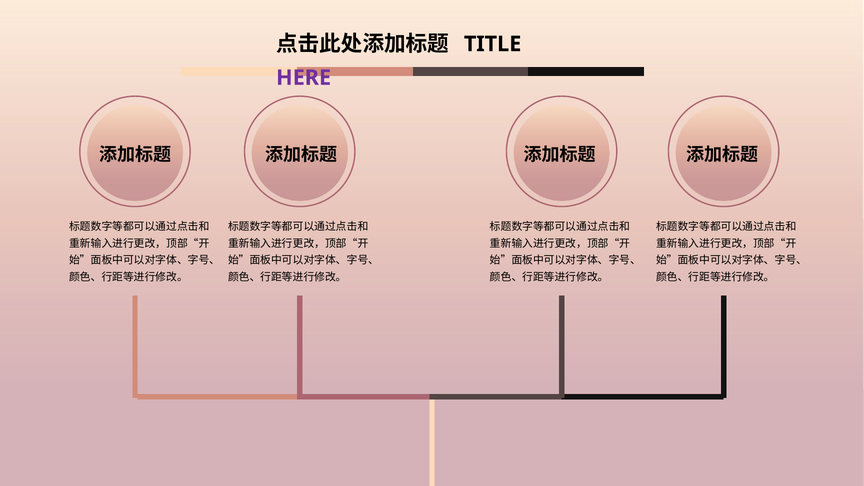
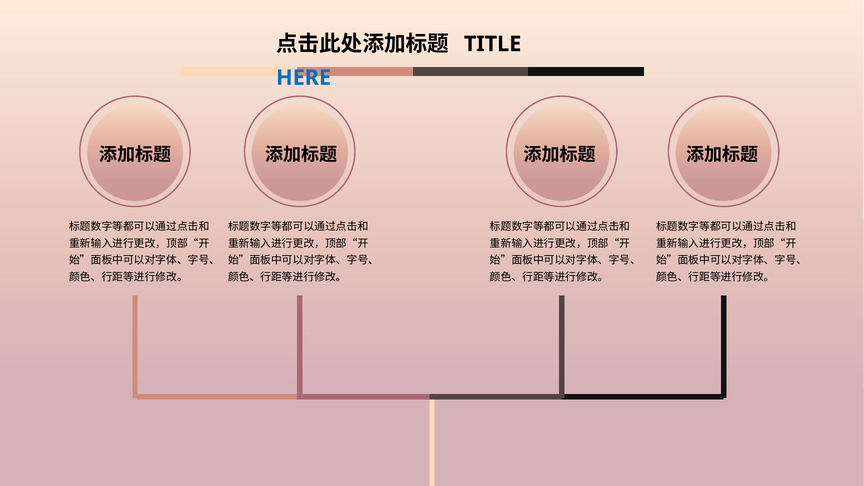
HERE colour: purple -> blue (304, 78)
